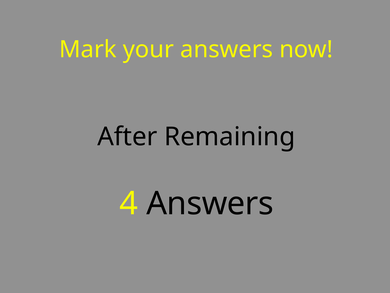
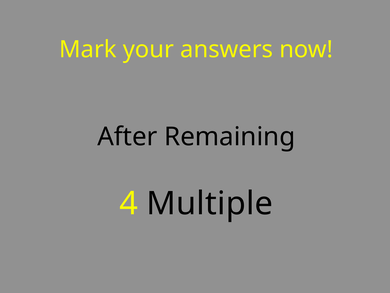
4 Answers: Answers -> Multiple (210, 203)
